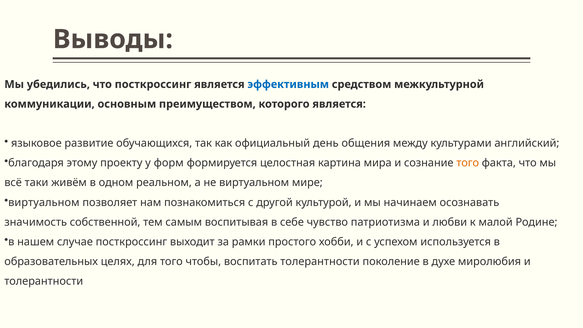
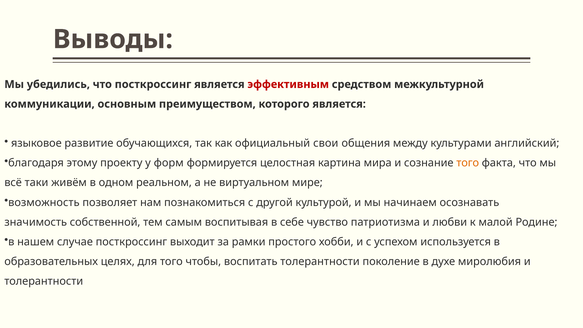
эффективным colour: blue -> red (288, 84)
день: день -> свои (326, 143)
виртуальном: виртуальном -> возможность (44, 202)
